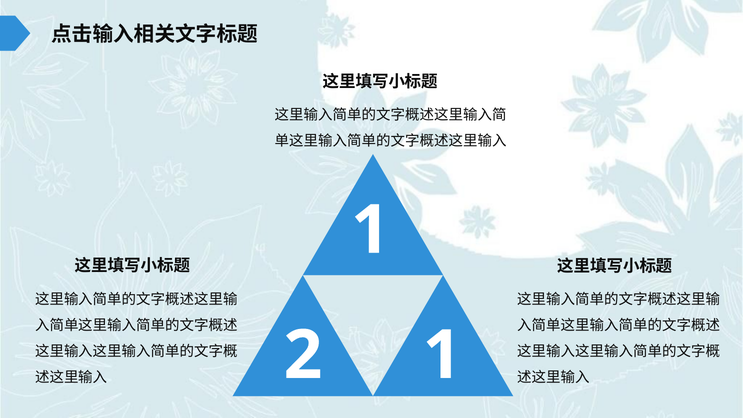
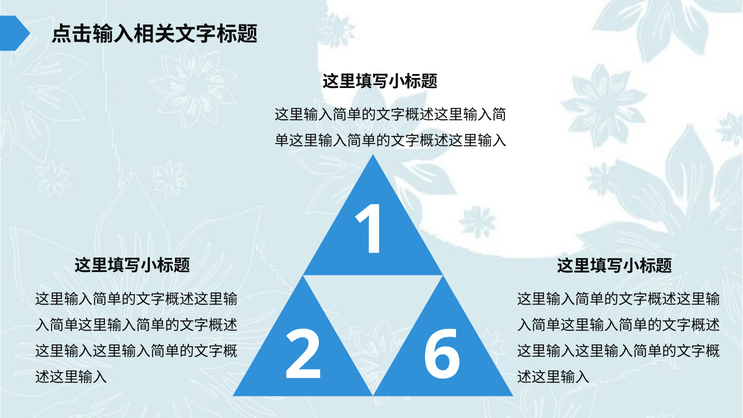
2 1: 1 -> 6 (442, 355)
